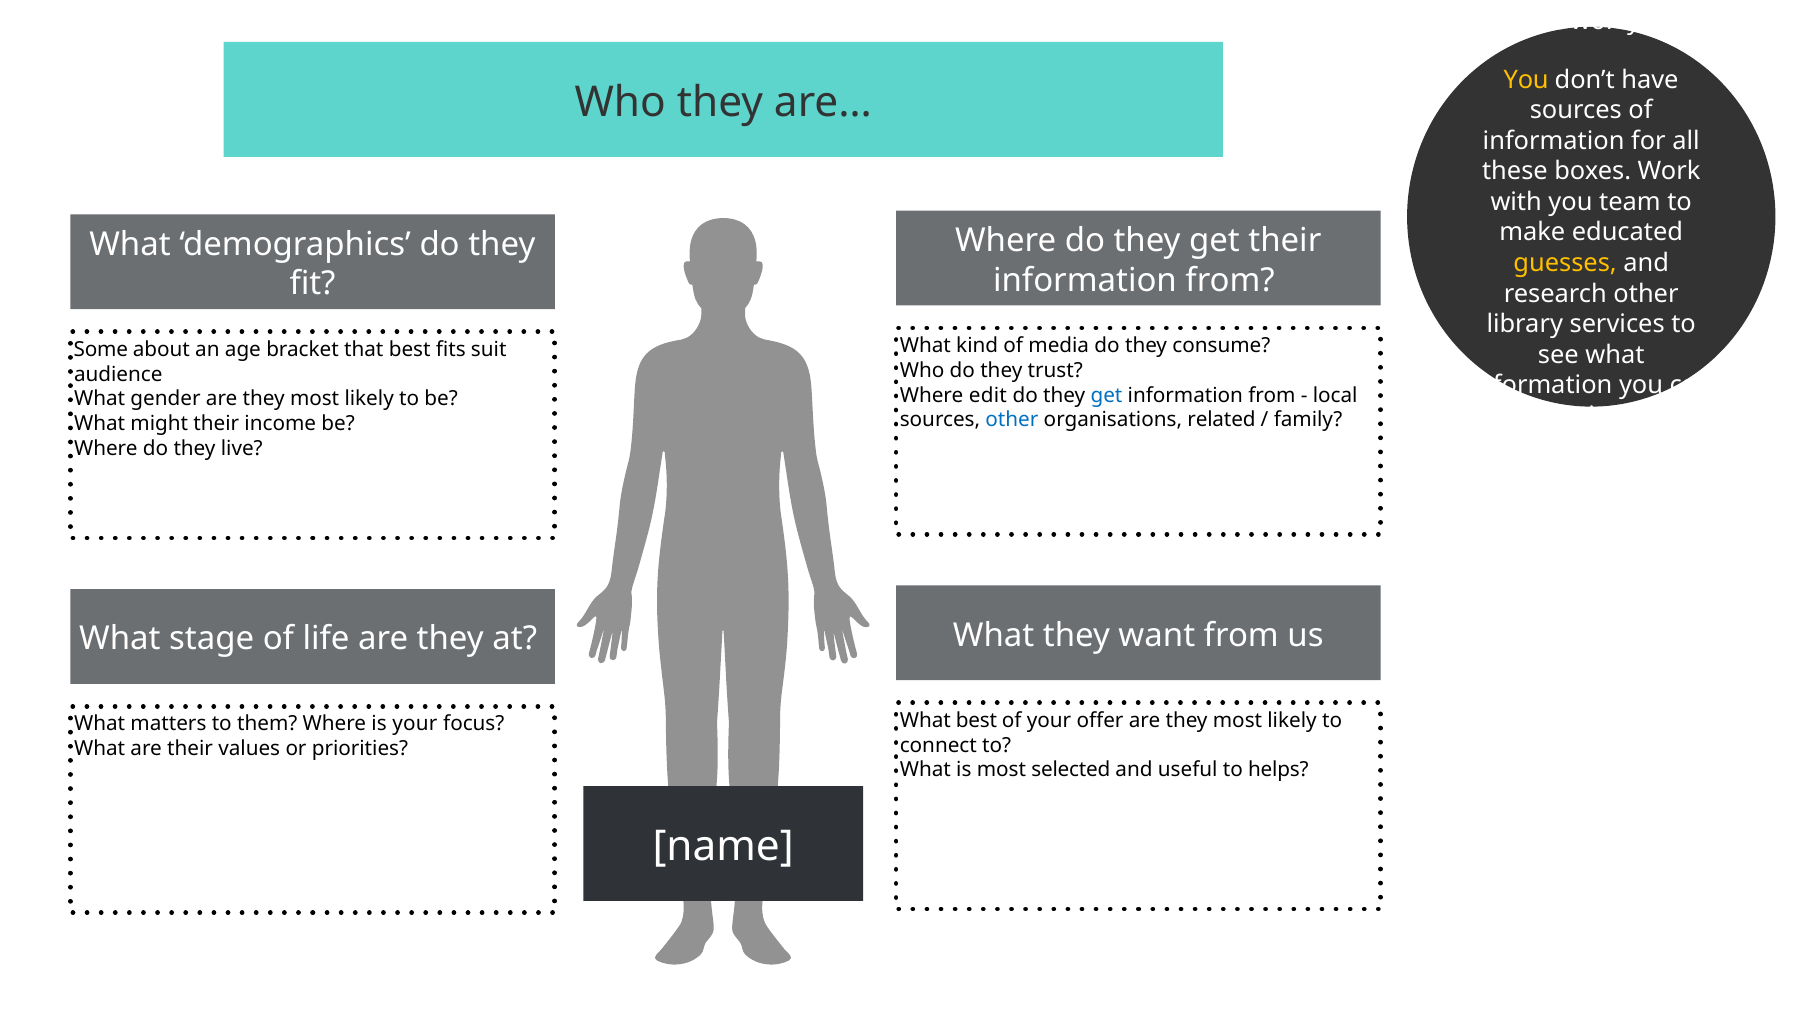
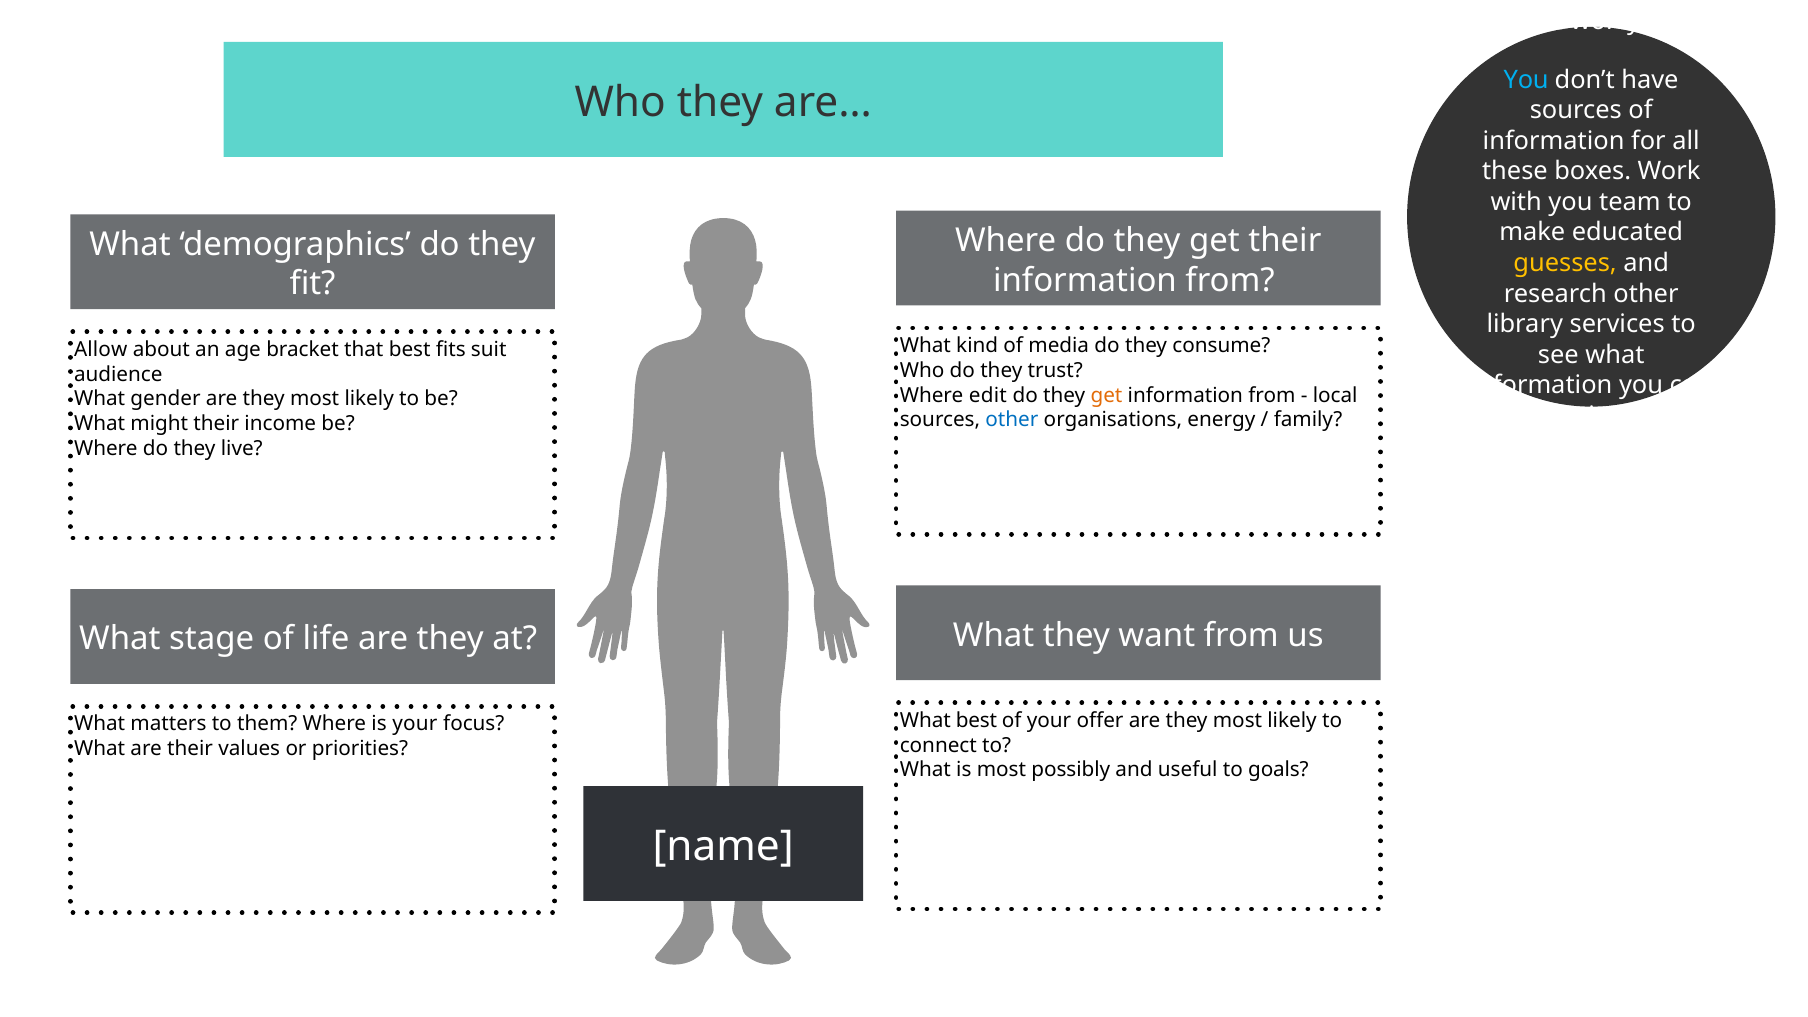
You colour: yellow -> light blue (1526, 80)
Some: Some -> Allow (101, 349)
get colour: blue -> orange (1106, 395)
related: related -> energy (1221, 420)
selected: selected -> possibly (1071, 770)
helps: helps -> goals (1278, 770)
